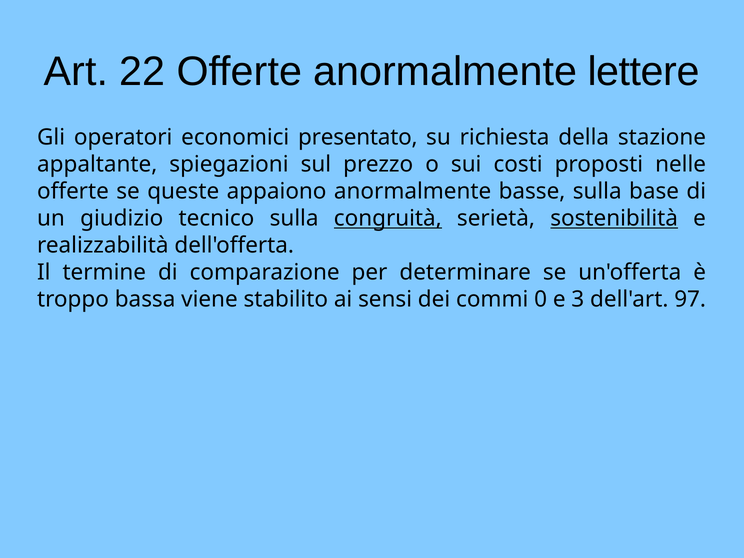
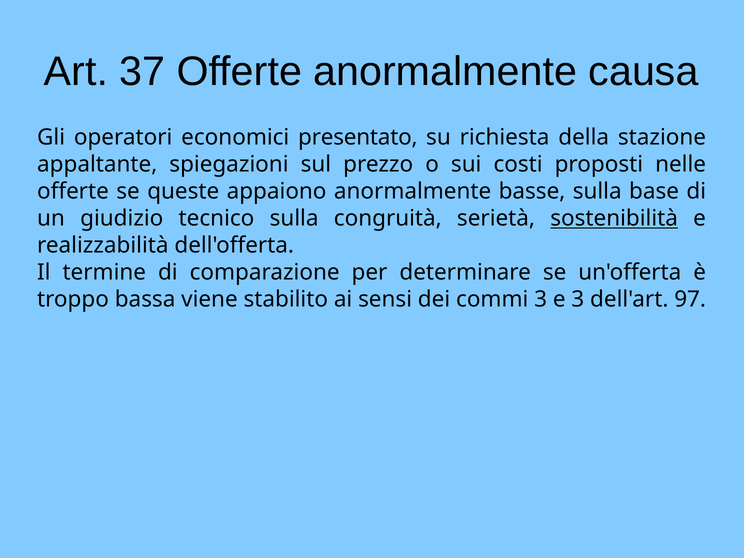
22: 22 -> 37 (142, 72)
lettere: lettere -> causa (643, 72)
congruità underline: present -> none (388, 218)
commi 0: 0 -> 3 (541, 299)
